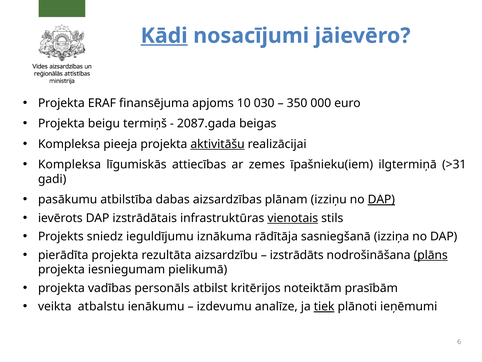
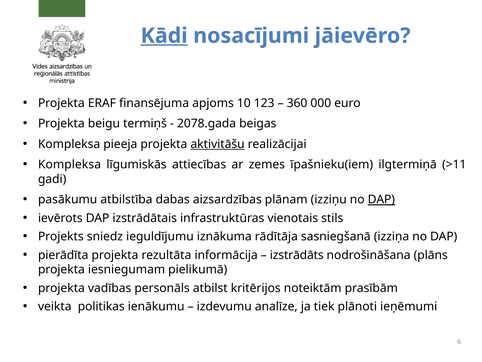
030: 030 -> 123 (264, 103)
350: 350 -> 360 (297, 103)
2087.gada: 2087.gada -> 2078.gada (207, 123)
>31: >31 -> >11 (454, 164)
vienotais underline: present -> none (293, 218)
aizsardzību: aizsardzību -> informācija (226, 255)
plāns underline: present -> none (431, 255)
atbalstu: atbalstu -> politikas (101, 306)
tiek underline: present -> none (324, 306)
